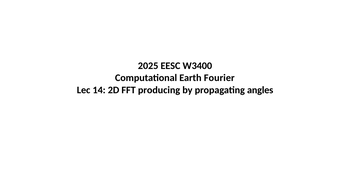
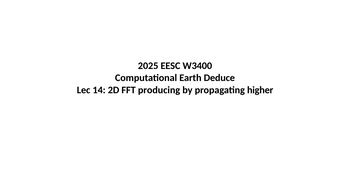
Fourier: Fourier -> Deduce (219, 78)
angles: angles -> higher (260, 90)
